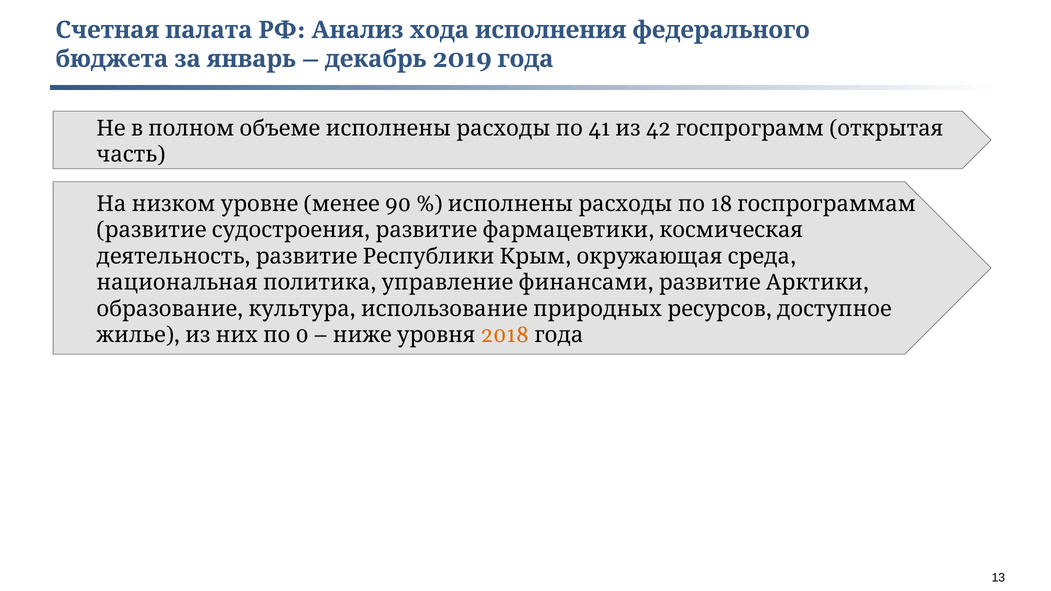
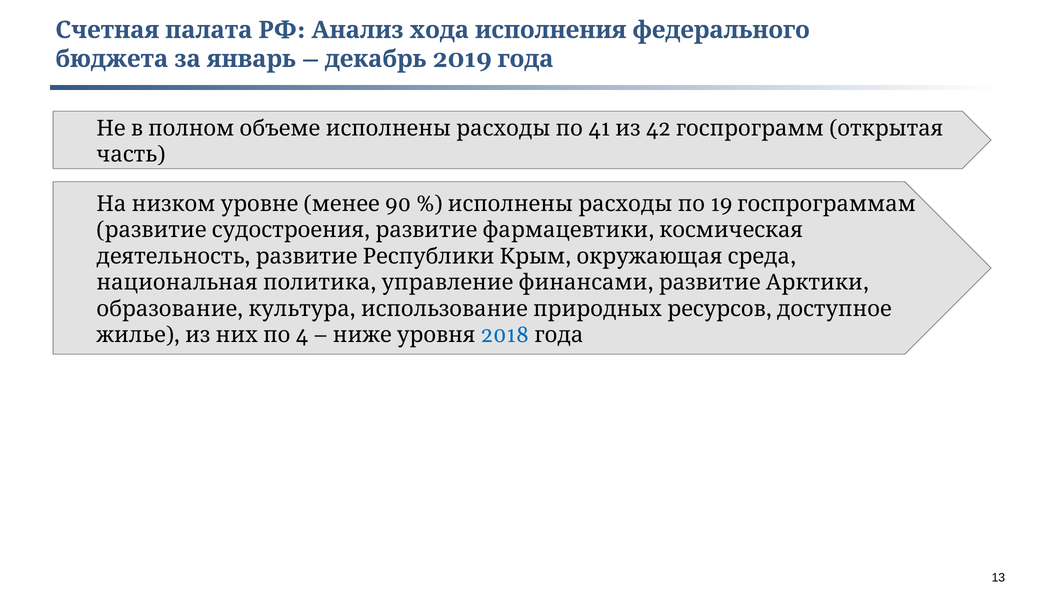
18: 18 -> 19 (721, 204)
0: 0 -> 4 (302, 335)
2018 colour: orange -> blue (505, 335)
